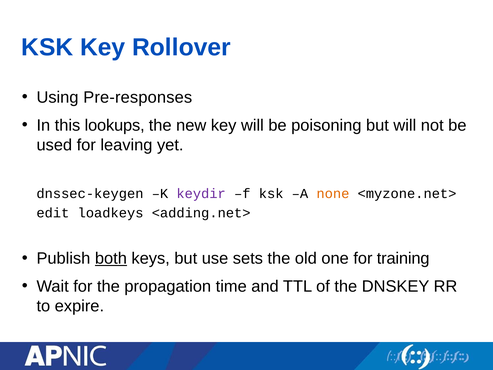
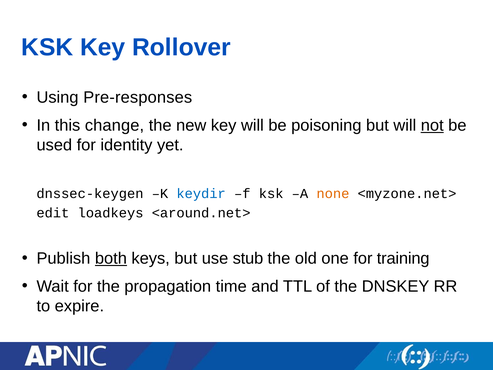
lookups: lookups -> change (114, 125)
not underline: none -> present (432, 125)
leaving: leaving -> identity (126, 145)
keydir colour: purple -> blue (201, 193)
<adding.net>: <adding.net> -> <around.net> (201, 213)
sets: sets -> stub (248, 258)
